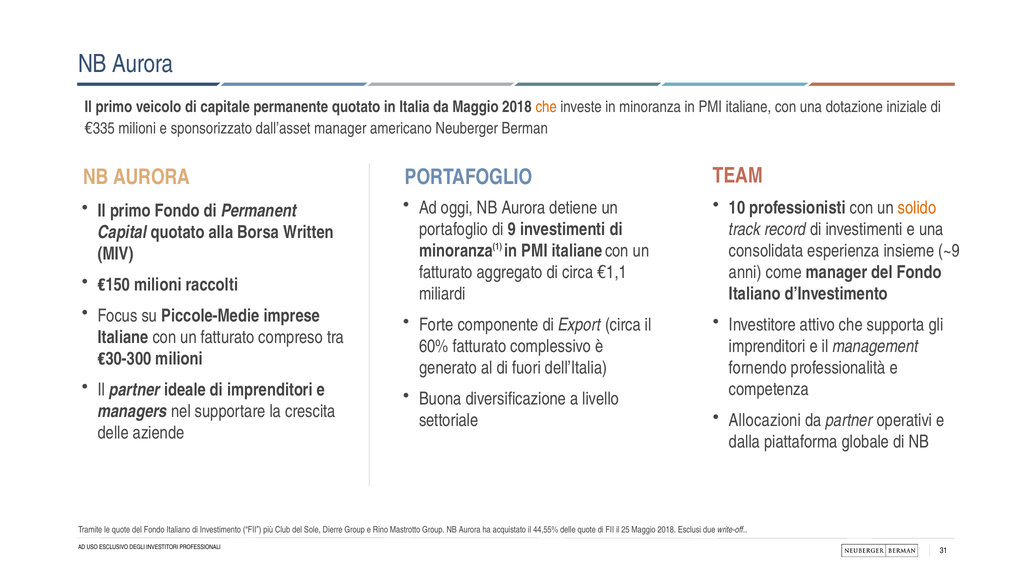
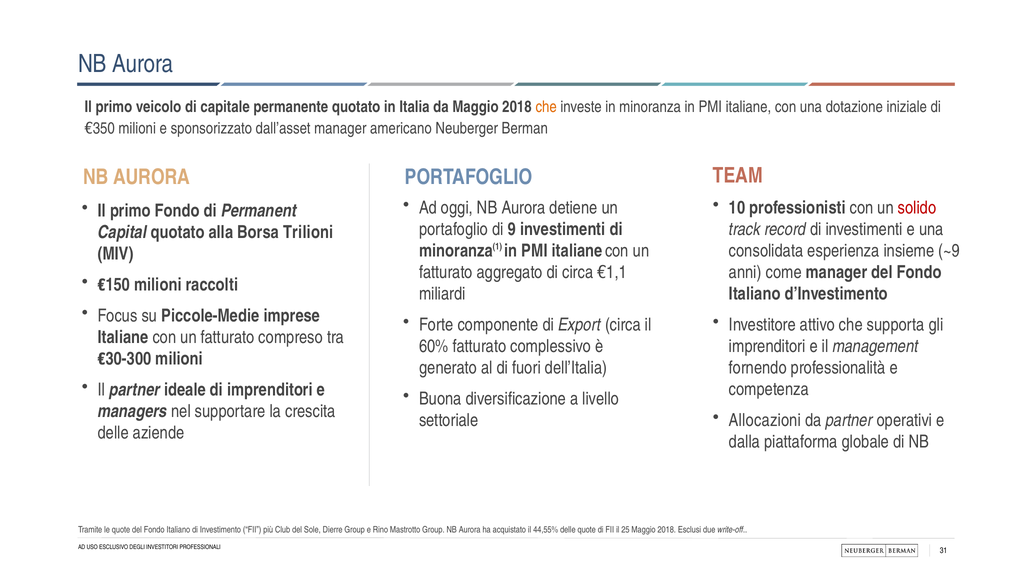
€335: €335 -> €350 (100, 128)
solido colour: orange -> red (917, 208)
Written: Written -> Trilioni (308, 232)
